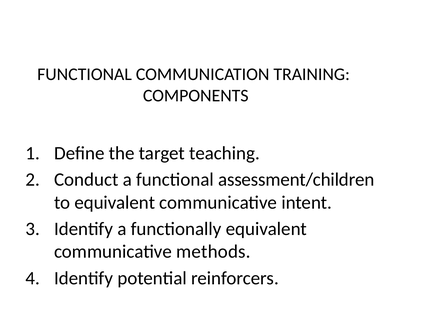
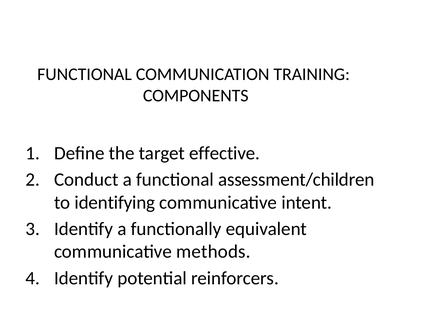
teaching: teaching -> effective (225, 153)
to equivalent: equivalent -> identifying (115, 203)
